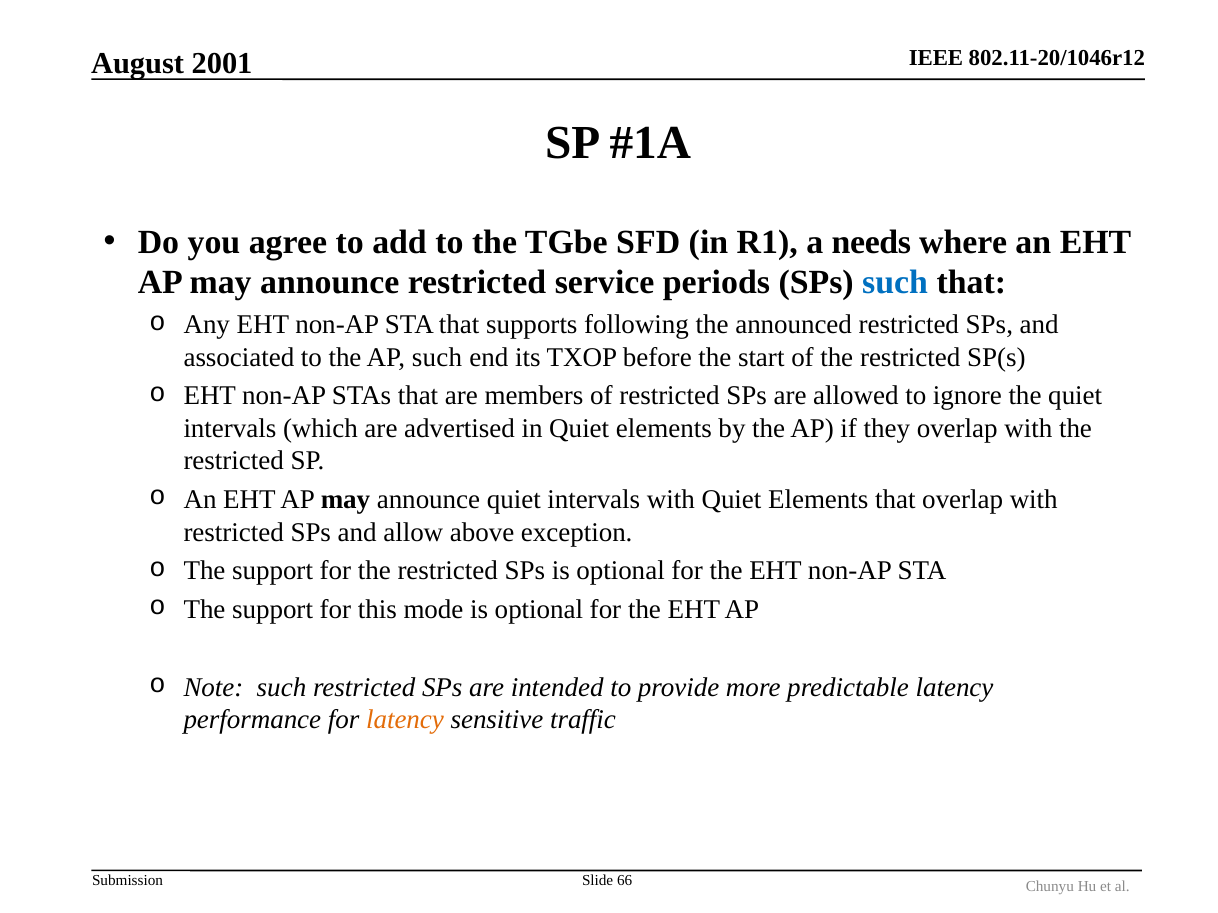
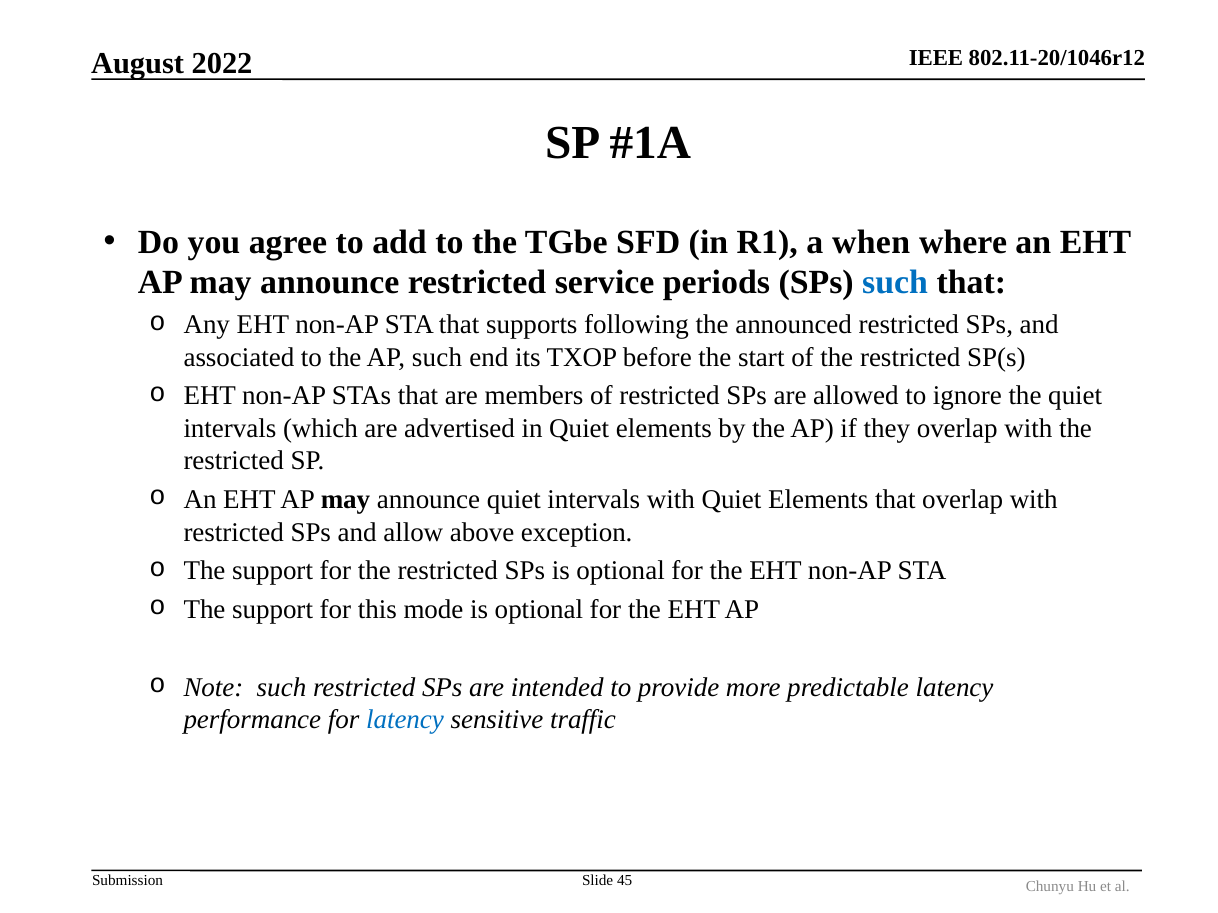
2001: 2001 -> 2022 (222, 63)
needs: needs -> when (871, 242)
latency colour: orange -> blue (405, 720)
66: 66 -> 45 (625, 881)
